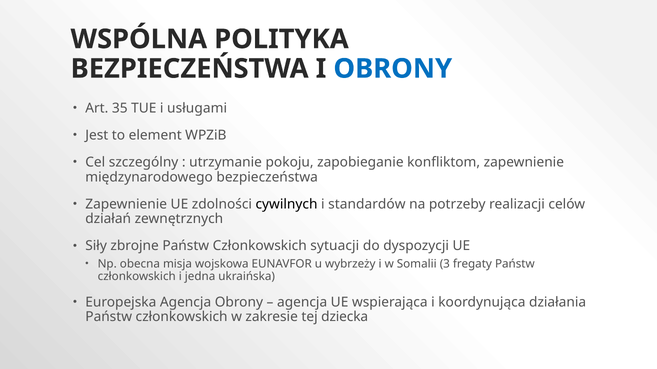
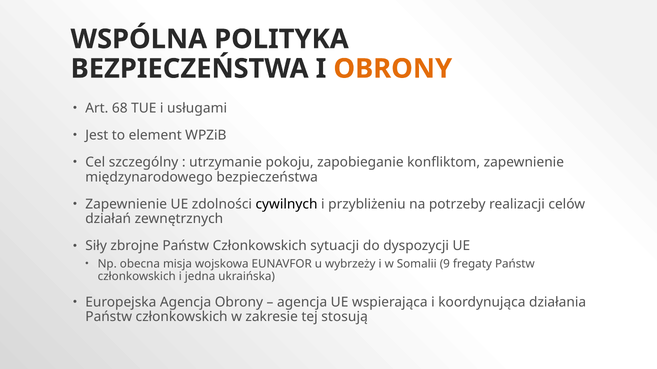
OBRONY colour: blue -> orange (393, 69)
35: 35 -> 68 (120, 108)
standardów: standardów -> przybliżeniu (367, 204)
3: 3 -> 9 (445, 264)
dziecka: dziecka -> stosują (345, 318)
